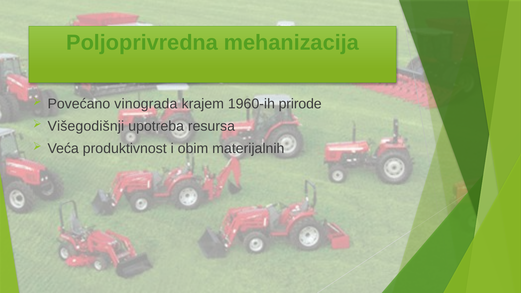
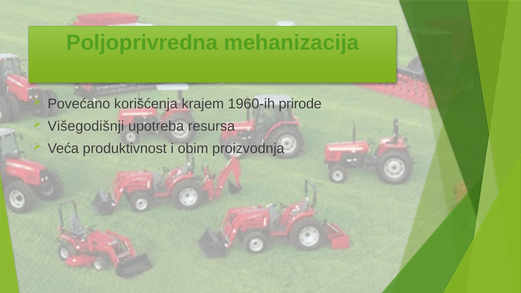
vinograda: vinograda -> korišćenja (146, 104)
materijalnih: materijalnih -> proizvodnja (248, 148)
